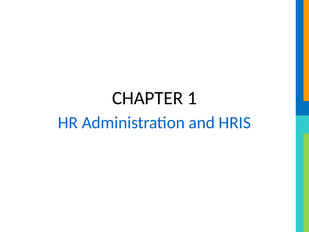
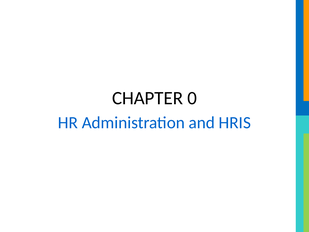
1: 1 -> 0 (192, 98)
